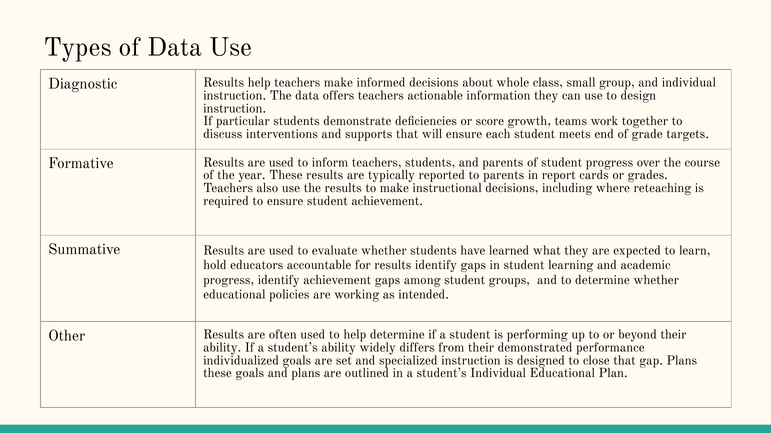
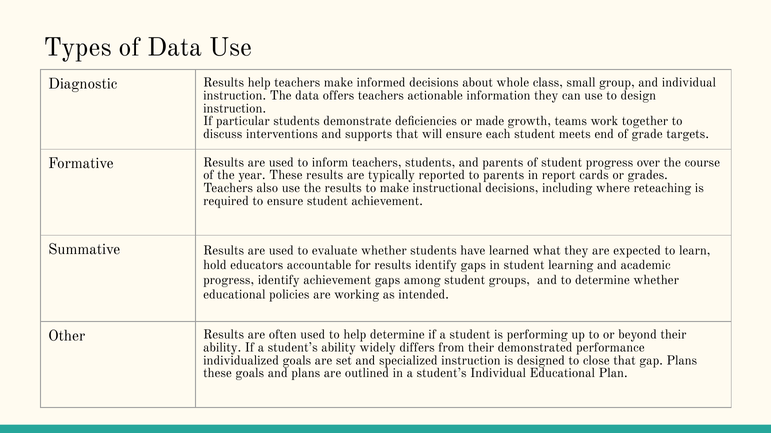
score: score -> made (490, 121)
